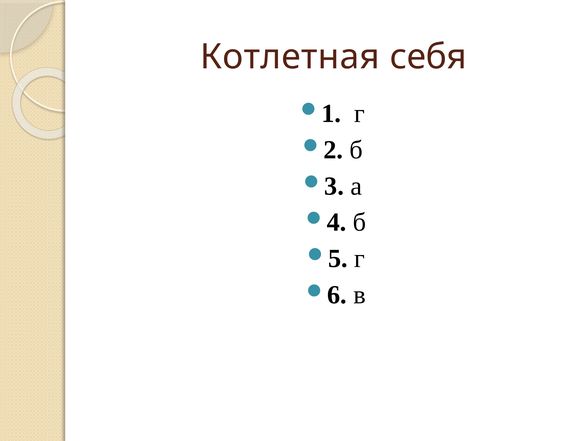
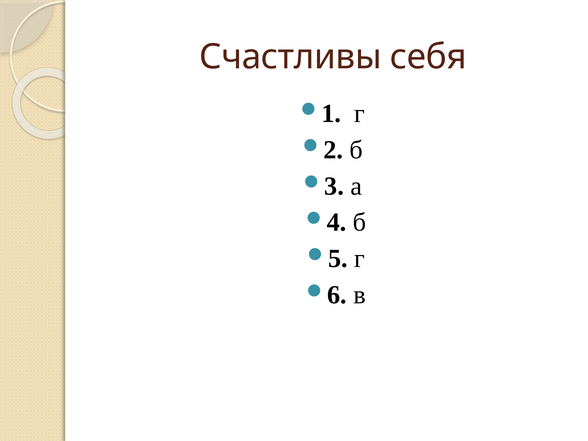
Котлетная: Котлетная -> Счастливы (290, 57)
